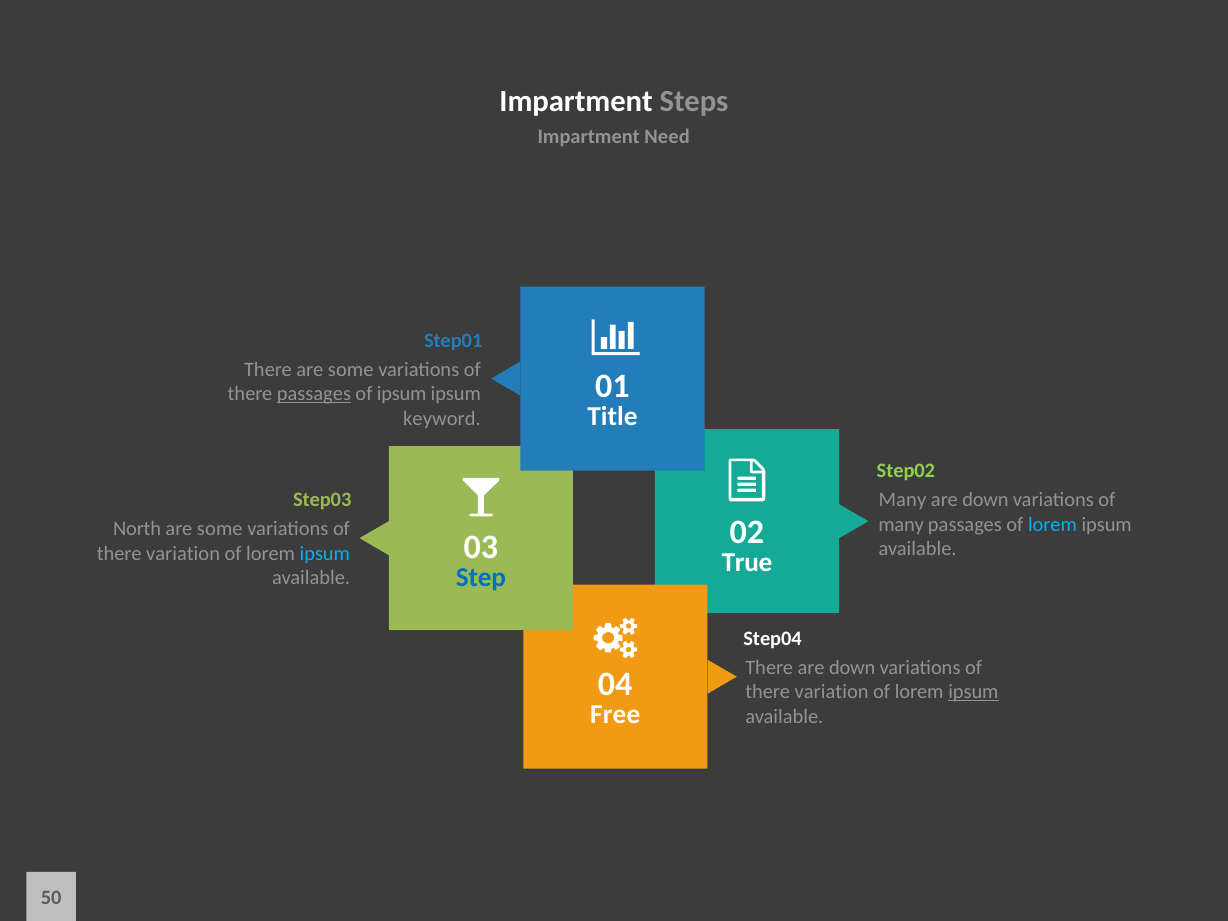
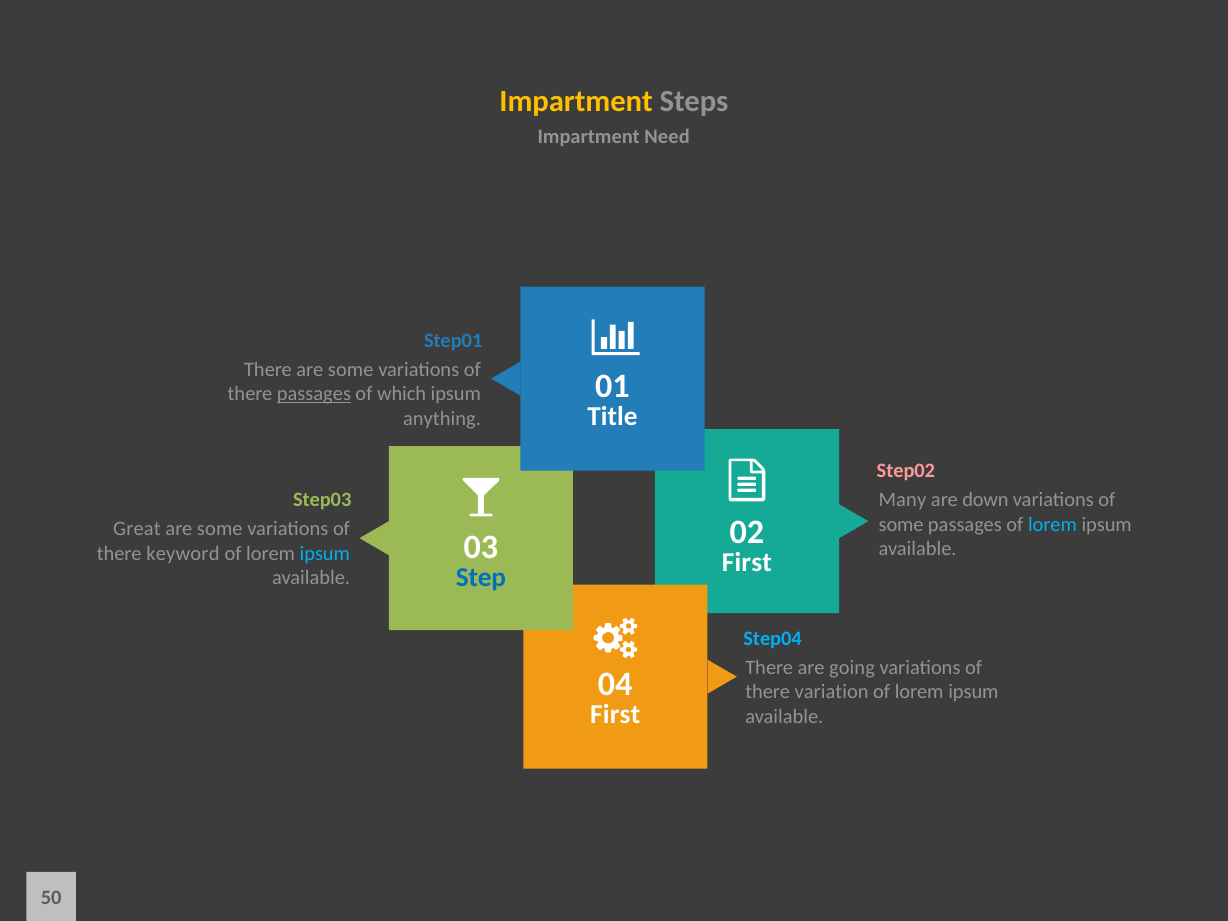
Impartment colour: white -> yellow (576, 101)
of ipsum: ipsum -> which (402, 394)
keyword: keyword -> anything (442, 418)
Step02 colour: light green -> pink (906, 471)
many: many -> some (901, 524)
North: North -> Great (137, 529)
variation: variation -> keyword (183, 553)
True: True -> First (747, 563)
Step04 colour: white -> light blue (773, 639)
There are down: down -> going (852, 667)
ipsum underline: present -> none (973, 692)
Free: Free -> First (615, 714)
